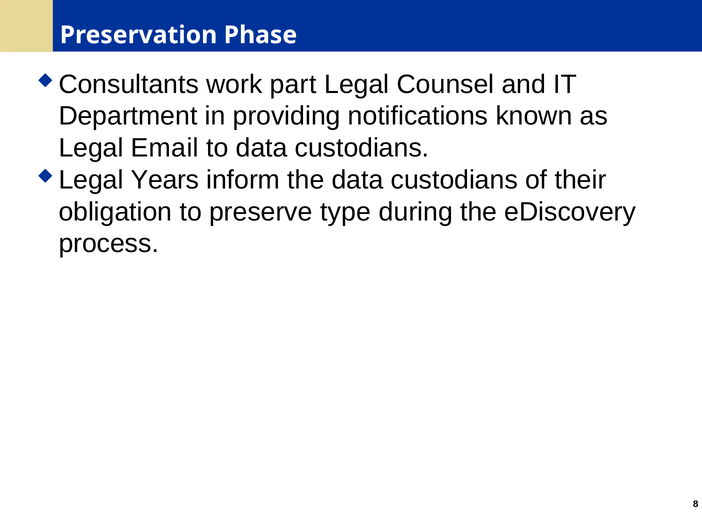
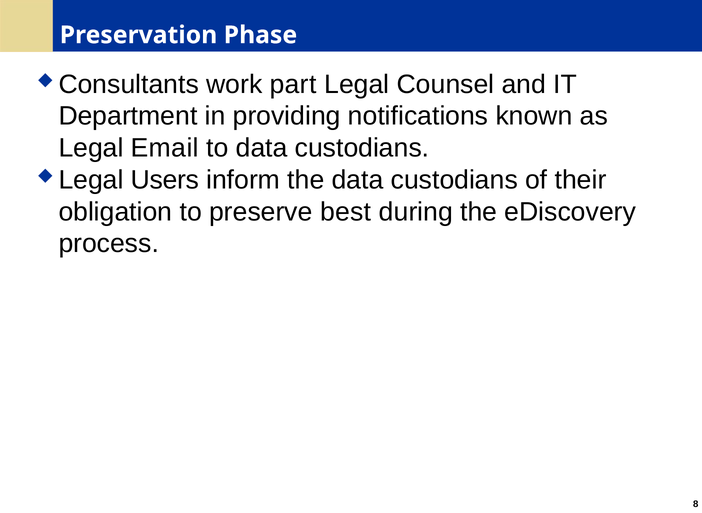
Years: Years -> Users (165, 180)
type: type -> best (346, 212)
